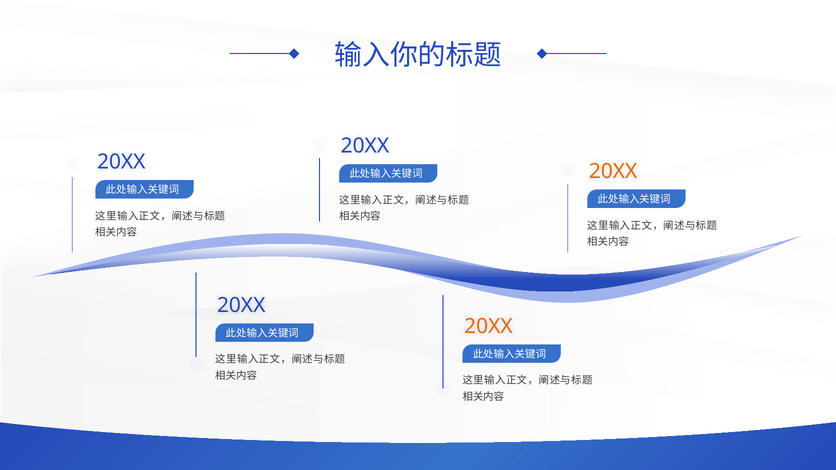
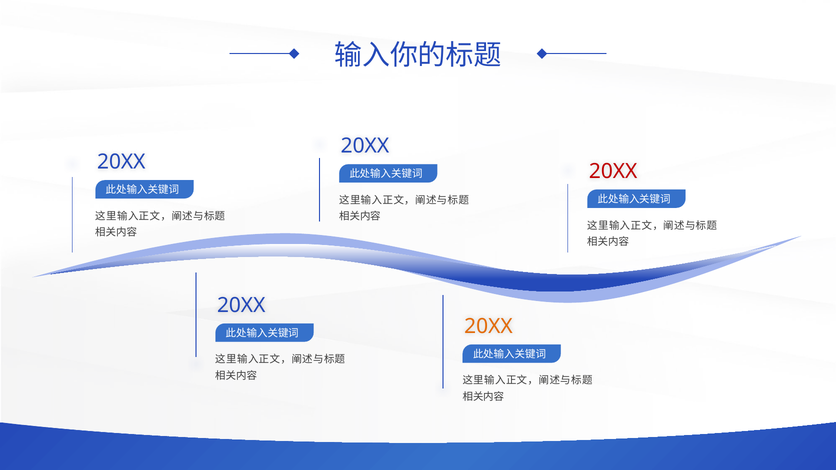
20XX colour: orange -> red (613, 171)
